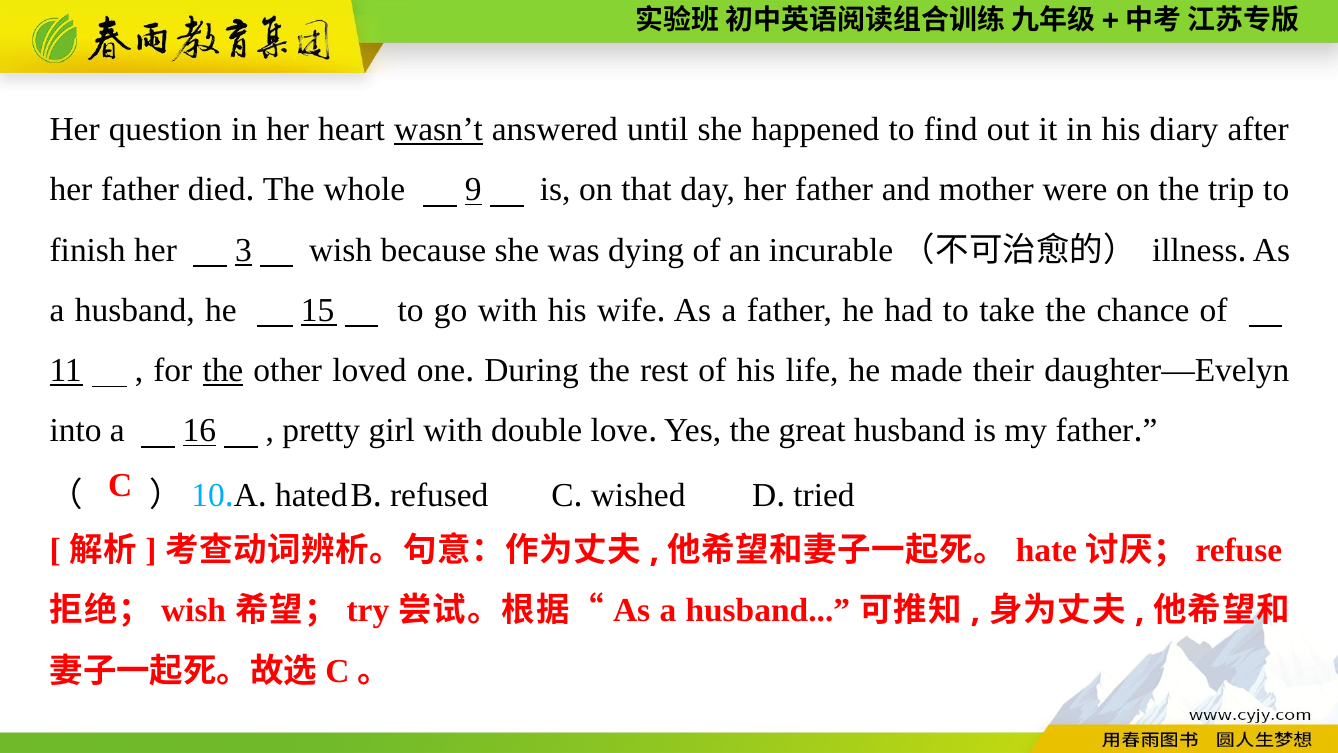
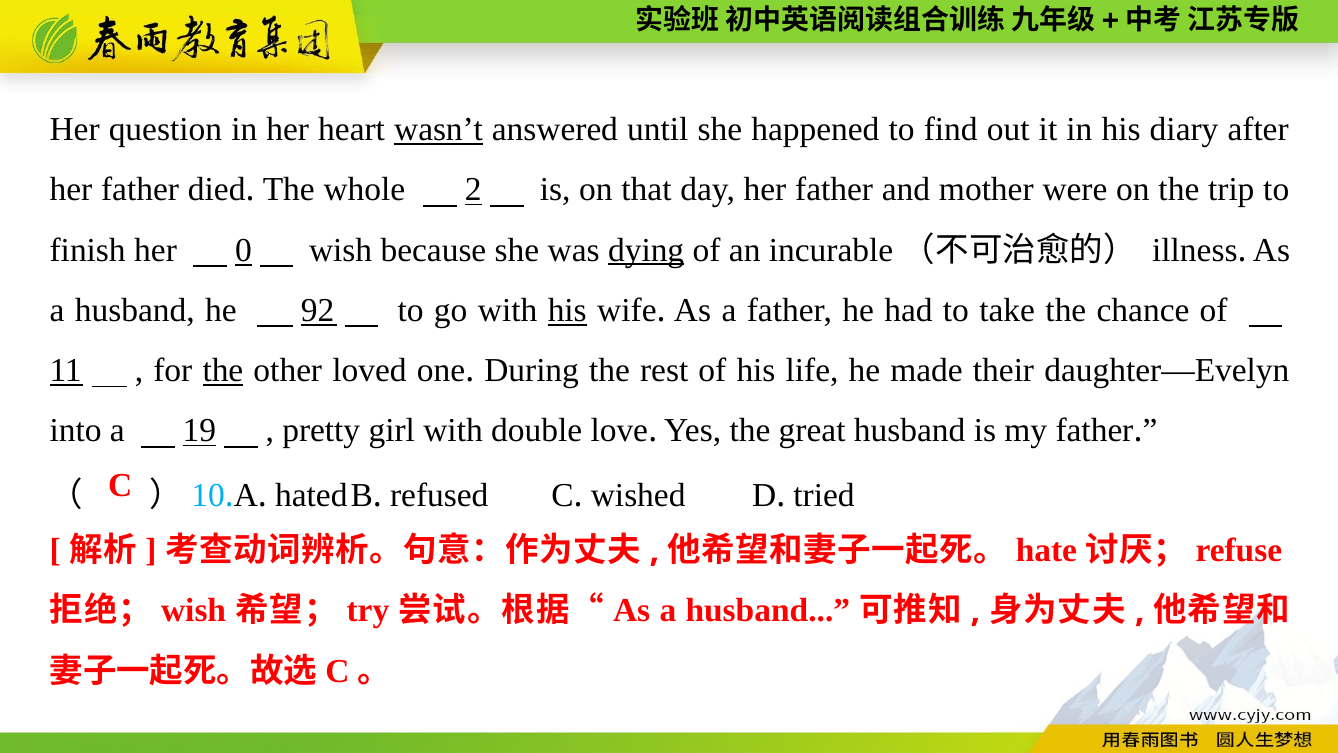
9: 9 -> 2 (473, 190)
3: 3 -> 0 (243, 250)
dying underline: none -> present (646, 250)
15: 15 -> 92 (318, 310)
his underline: none -> present (567, 310)
16: 16 -> 19 (199, 431)
